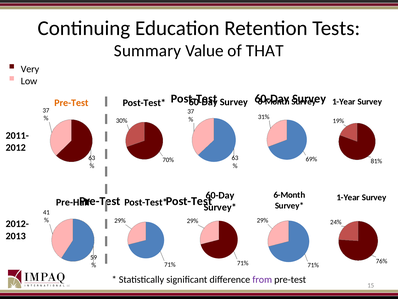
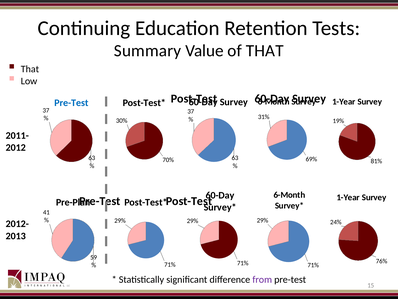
Very: Very -> That (30, 69)
Pre-Test colour: orange -> blue (71, 103)
Pre-Half: Pre-Half -> Pre-Plan (73, 202)
